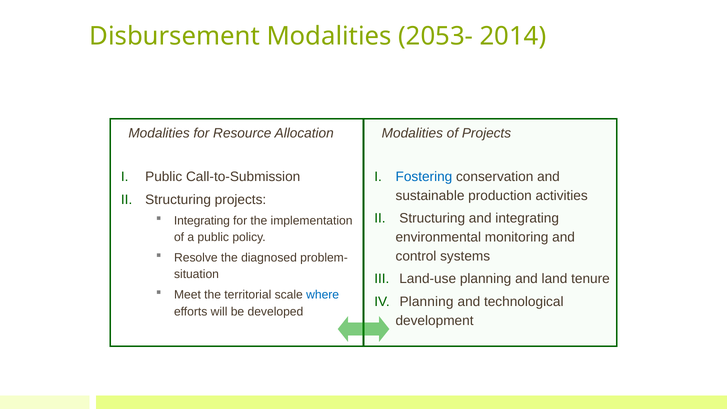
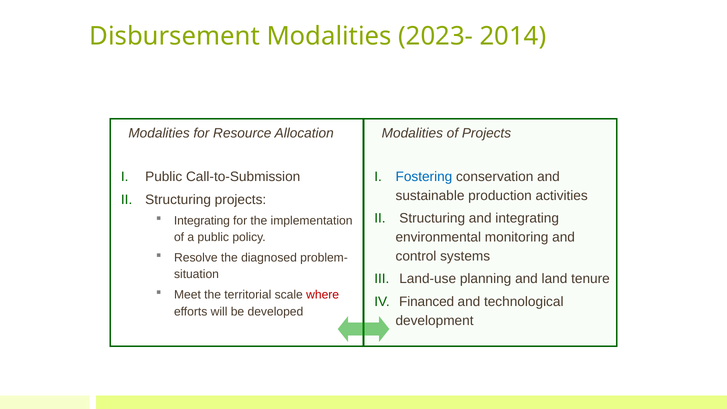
2053-: 2053- -> 2023- (436, 36)
where colour: blue -> red (323, 295)
Planning: Planning -> Financed (427, 302)
